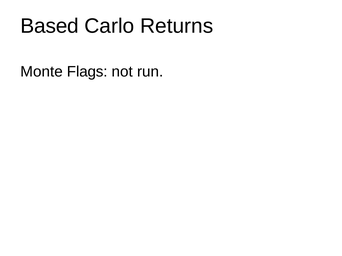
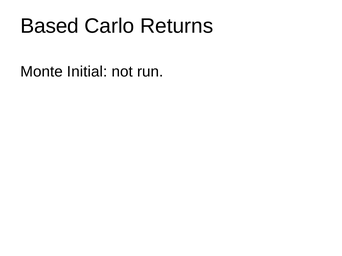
Flags: Flags -> Initial (87, 72)
